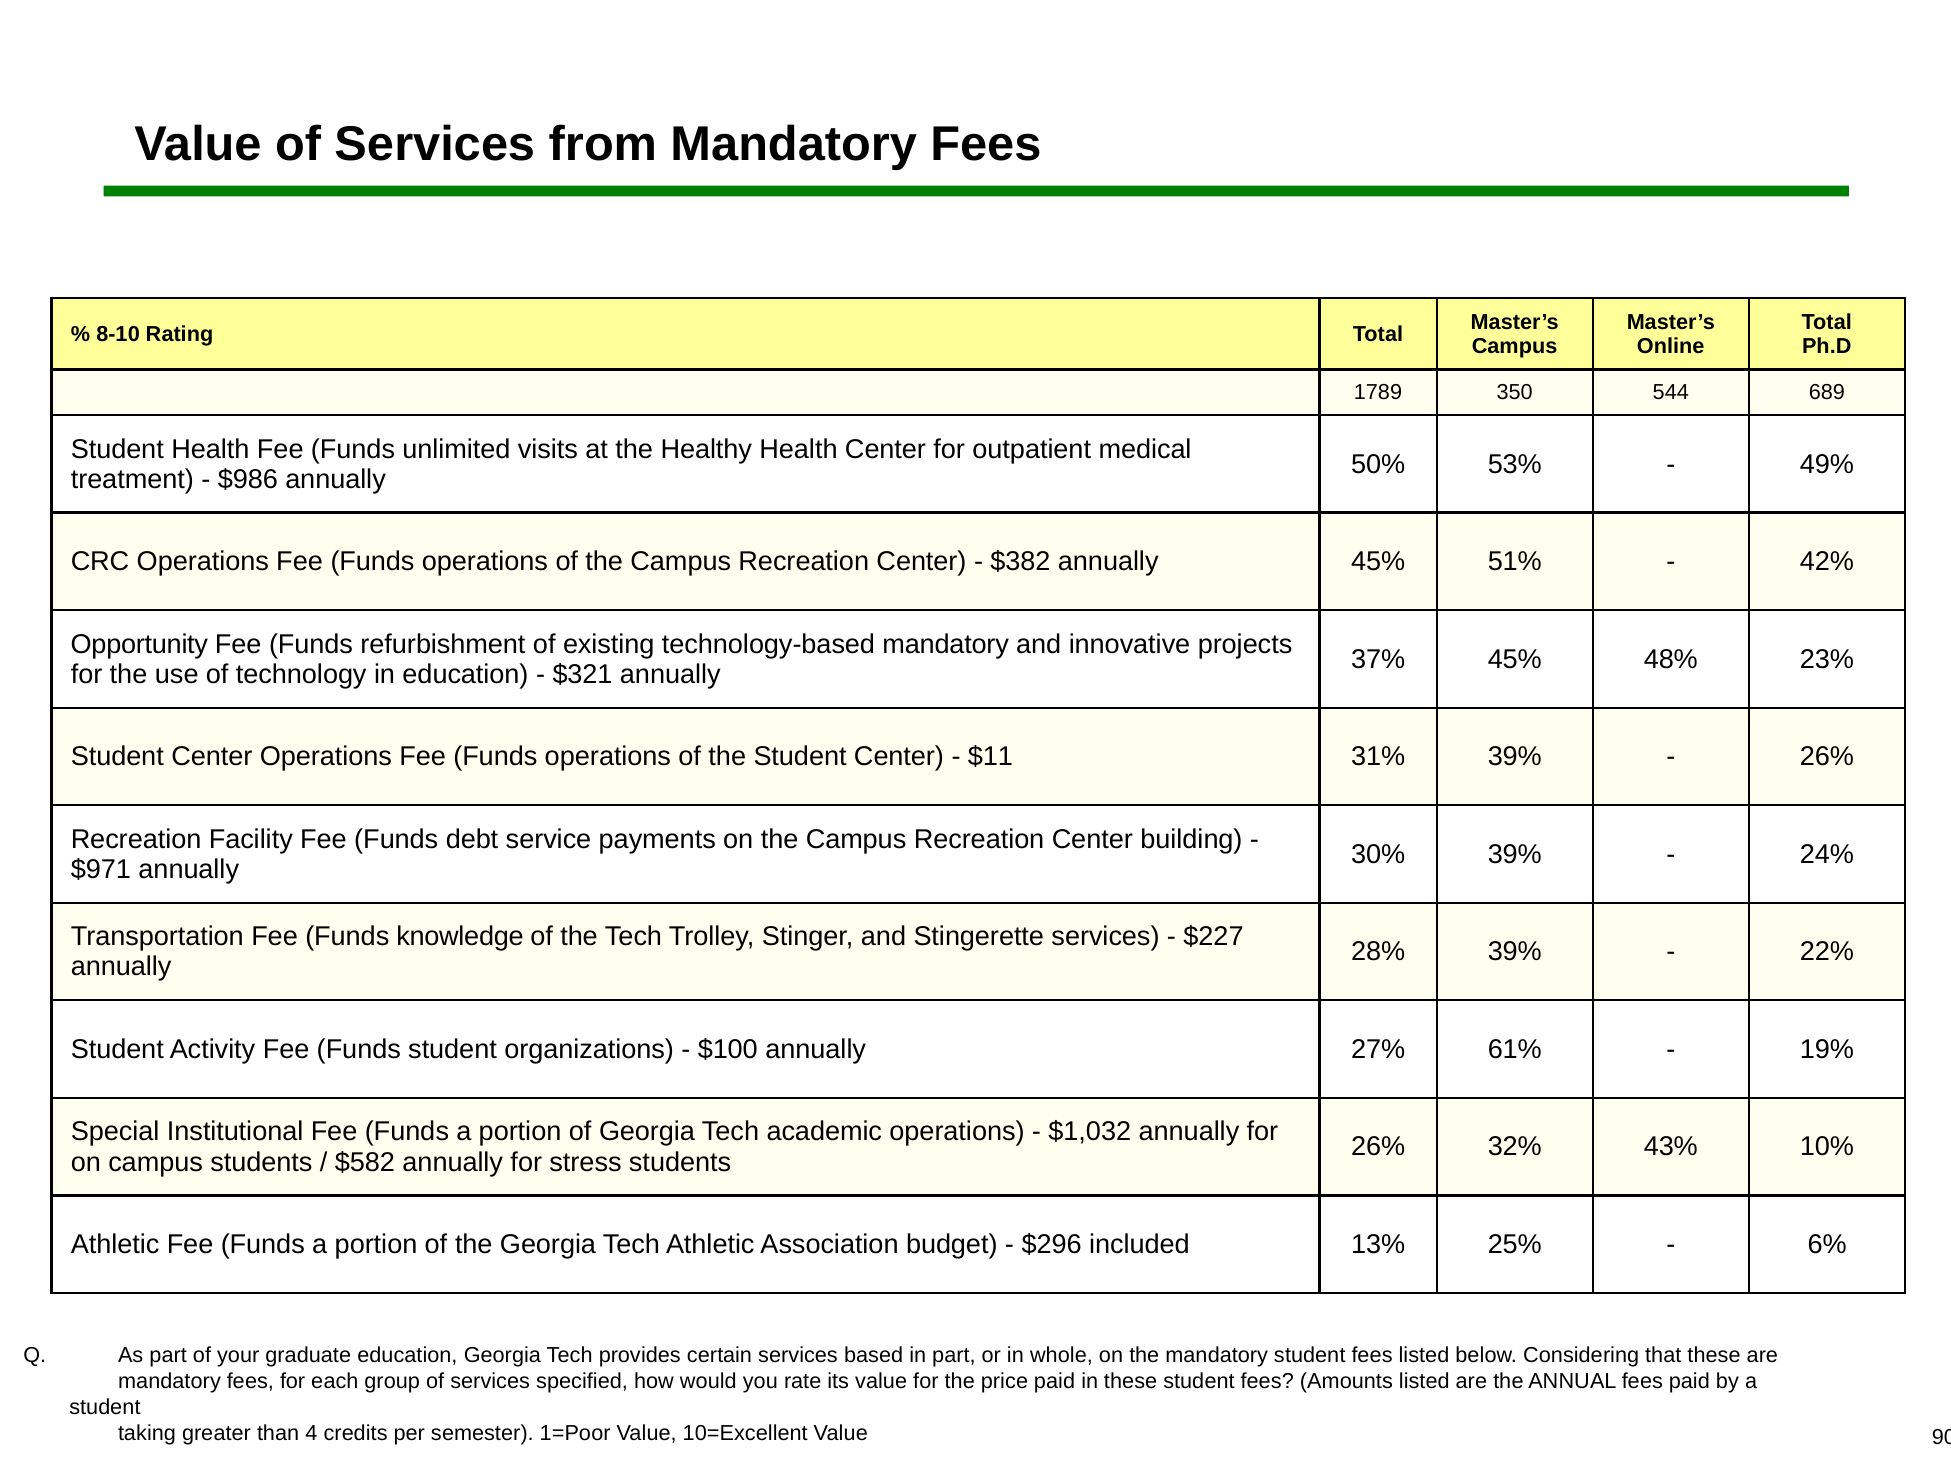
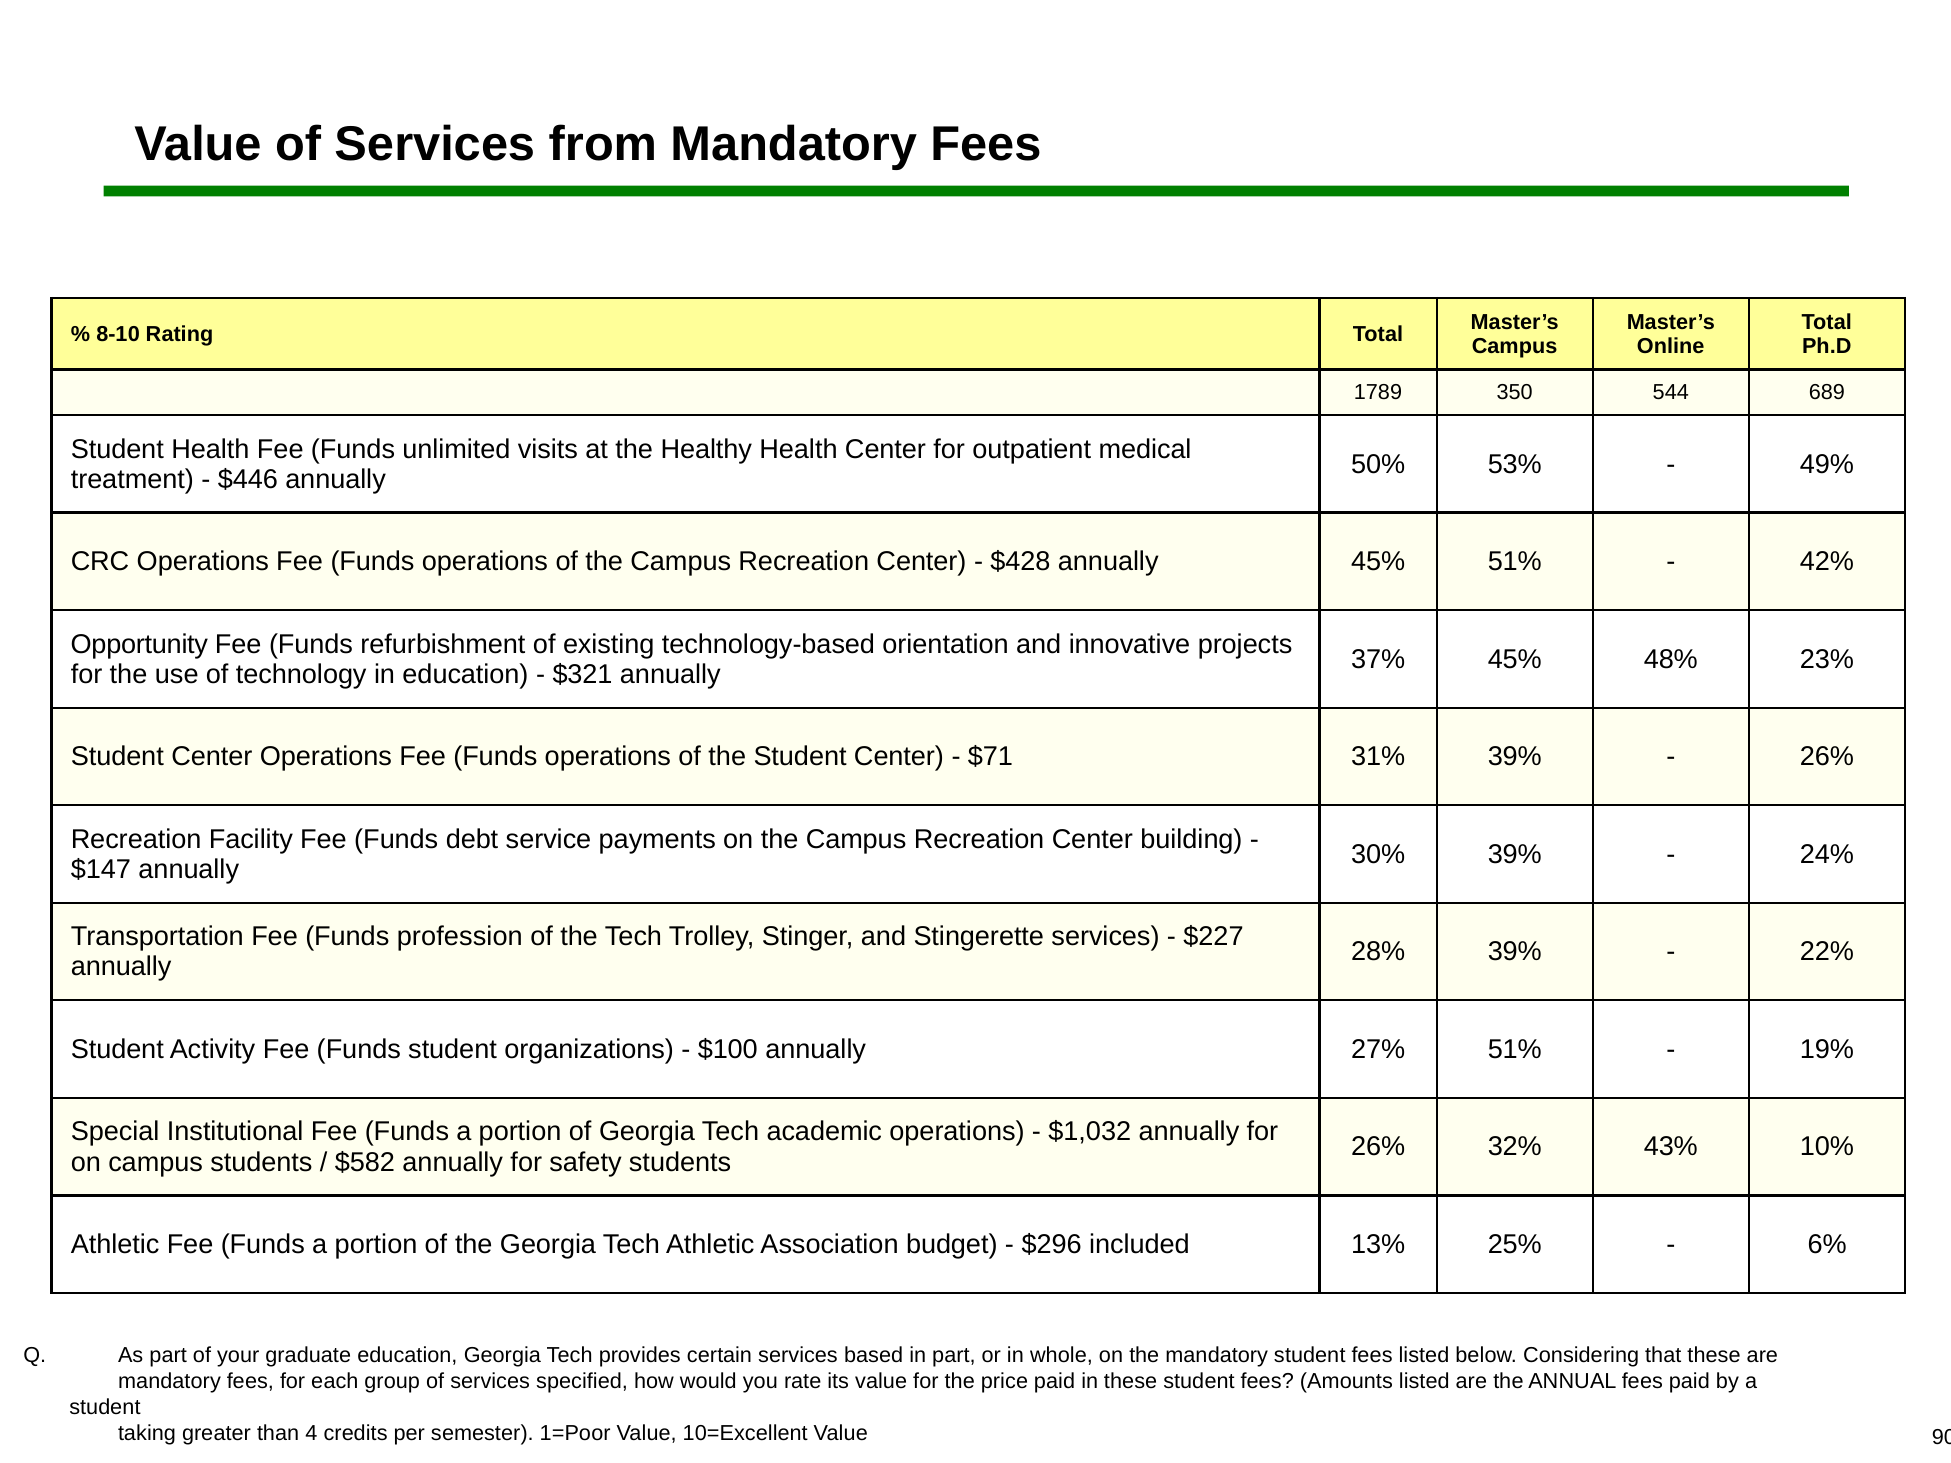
$986: $986 -> $446 (248, 479)
$382: $382 -> $428 (1020, 562)
technology-based mandatory: mandatory -> orientation (946, 644)
$11: $11 -> $71 (990, 757)
$971: $971 -> $147 (101, 870)
knowledge: knowledge -> profession (460, 937)
27% 61%: 61% -> 51% (1515, 1050)
stress: stress -> safety (585, 1162)
